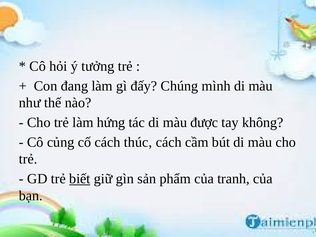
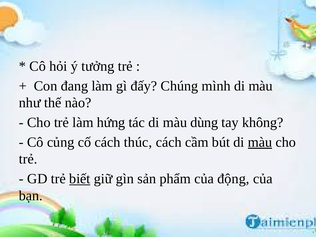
được: được -> dùng (204, 123)
màu underline: none -> present (260, 142)
tranh: tranh -> động (233, 179)
